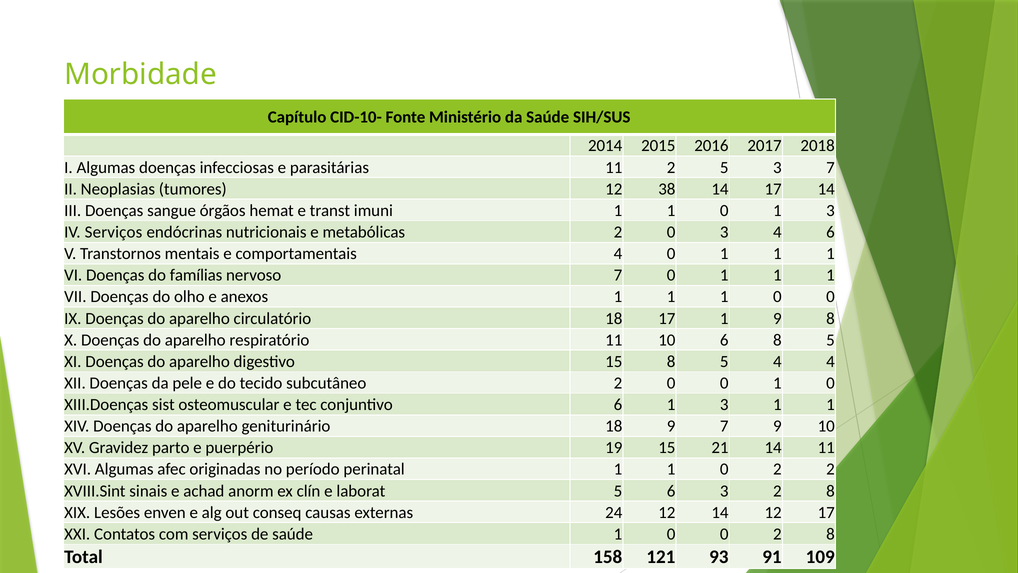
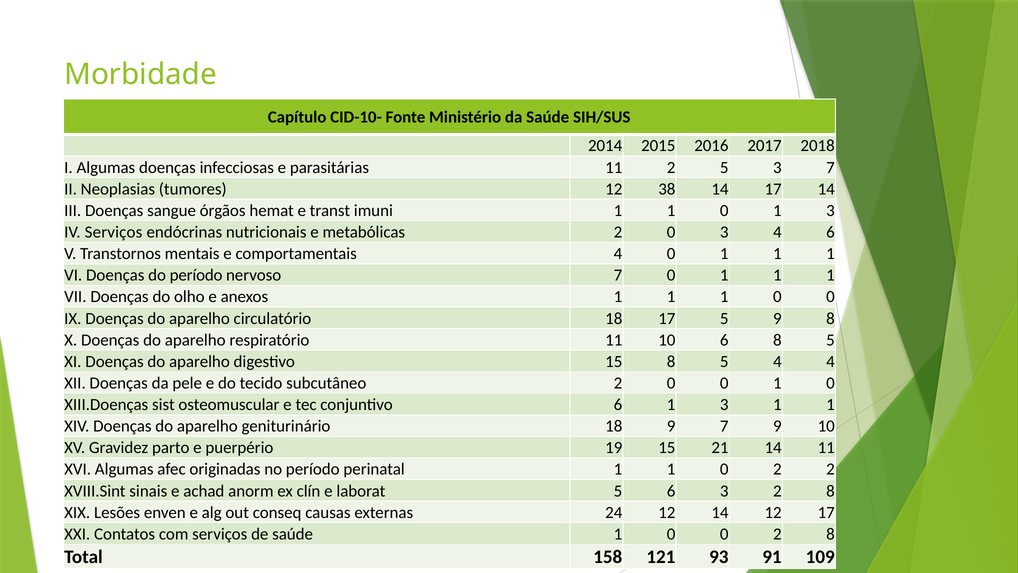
do famílias: famílias -> período (196, 275)
17 1: 1 -> 5 (724, 318)
